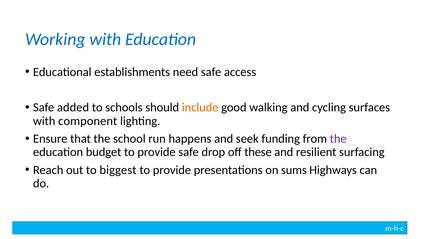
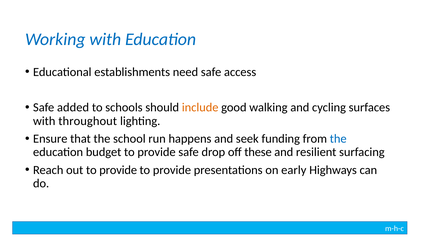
component: component -> throughout (88, 121)
the colour: purple -> blue (338, 139)
out to biggest: biggest -> provide (118, 170)
sums: sums -> early (294, 170)
